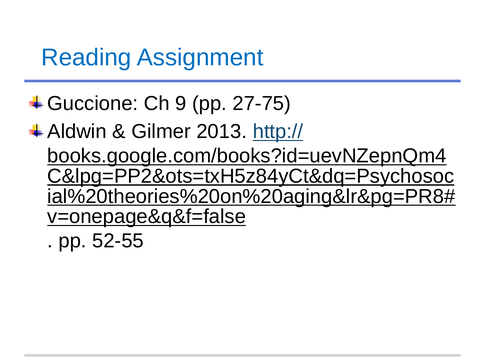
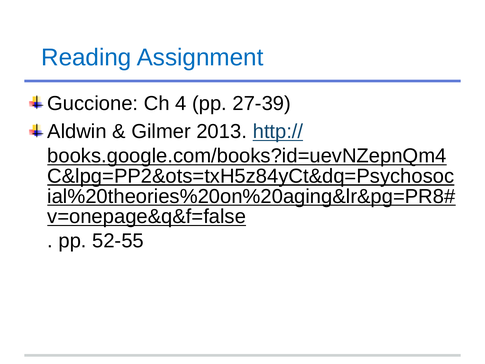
9: 9 -> 4 (181, 103)
27-75: 27-75 -> 27-39 (262, 103)
